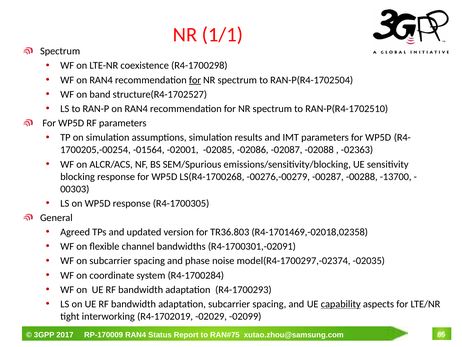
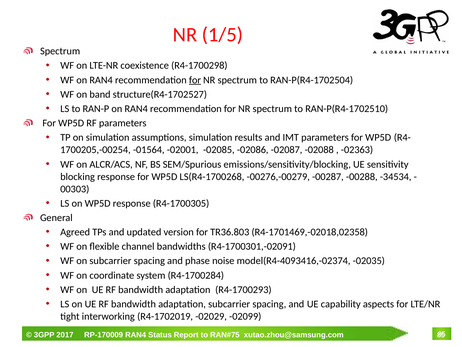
1/1: 1/1 -> 1/5 (223, 35)
-13700: -13700 -> -34534 (396, 176)
model(R4-1700297,-02374: model(R4-1700297,-02374 -> model(R4-4093416,-02374 (294, 261)
capability underline: present -> none (341, 304)
